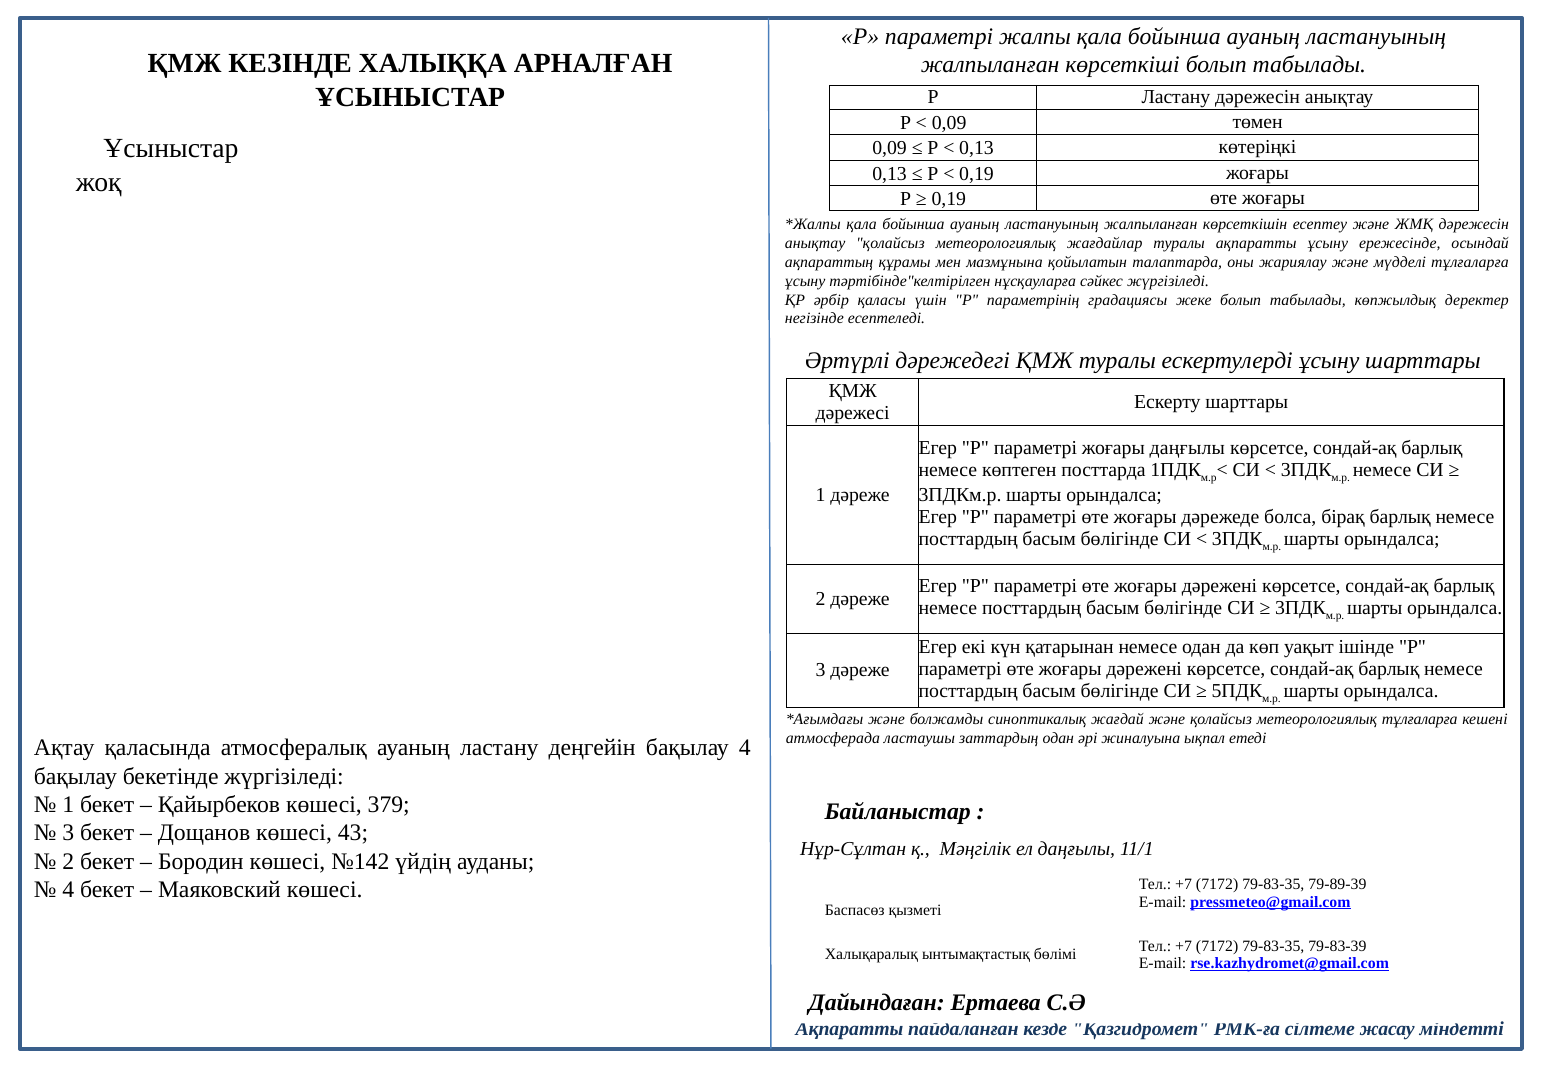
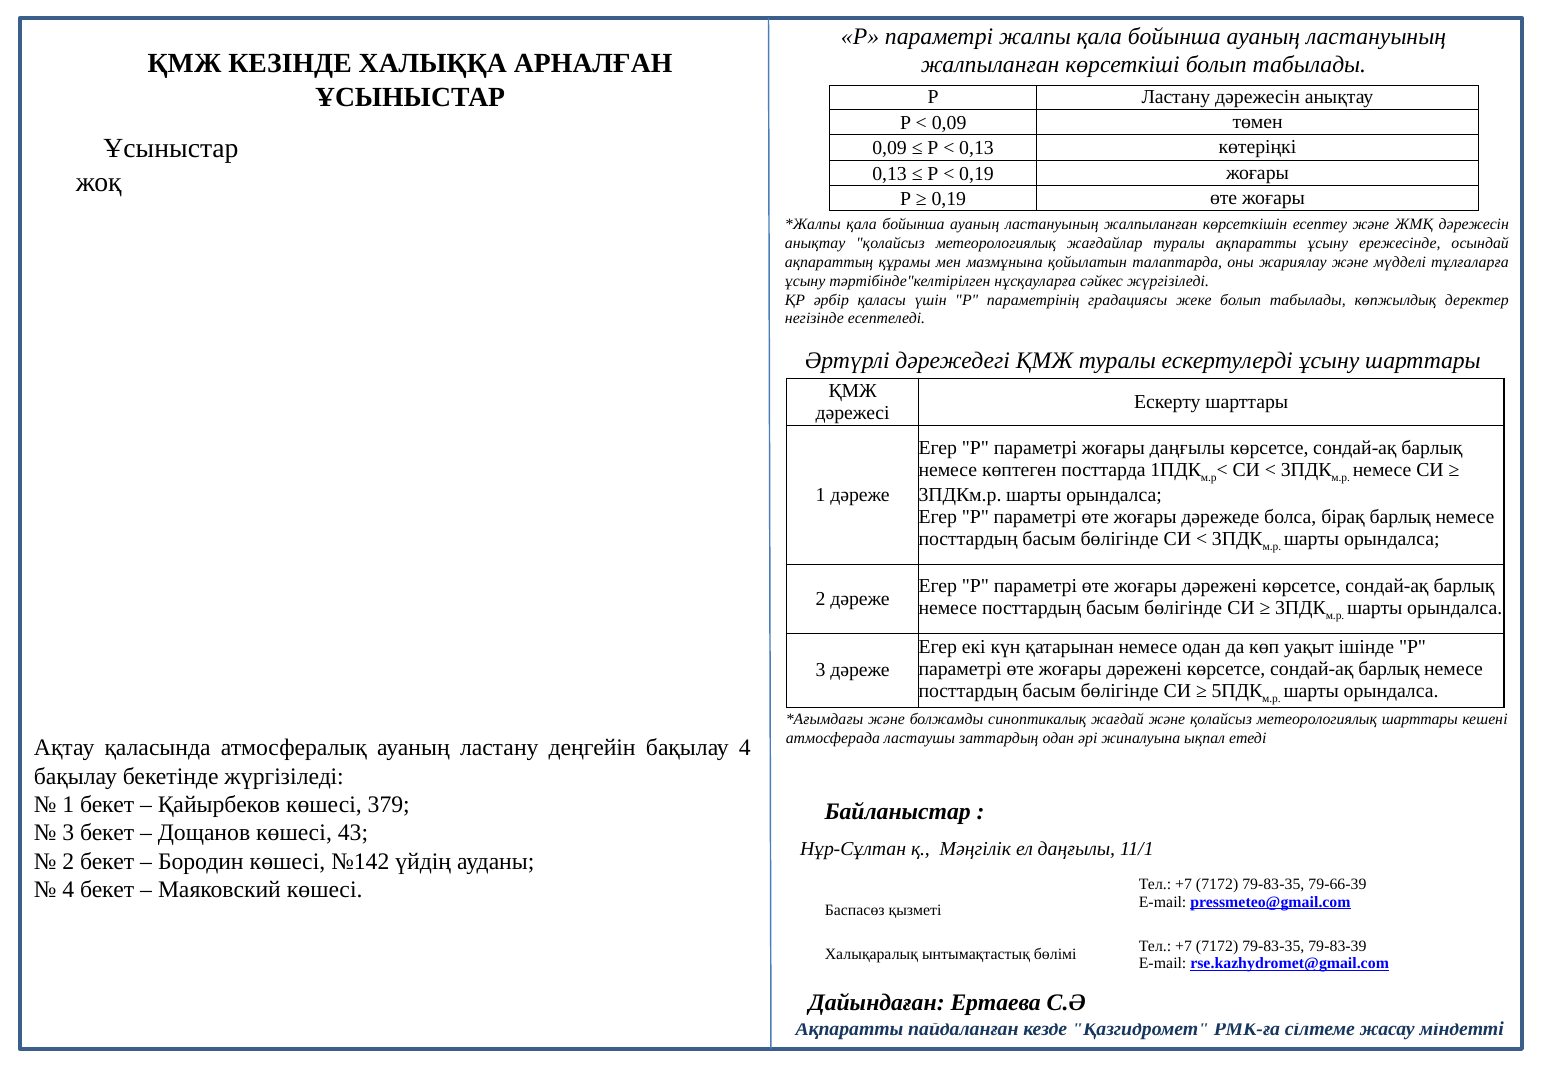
метеорологиялық тұлғаларға: тұлғаларға -> шарттары (1420, 720)
79-89-39: 79-89-39 -> 79-66-39 (1337, 885)
